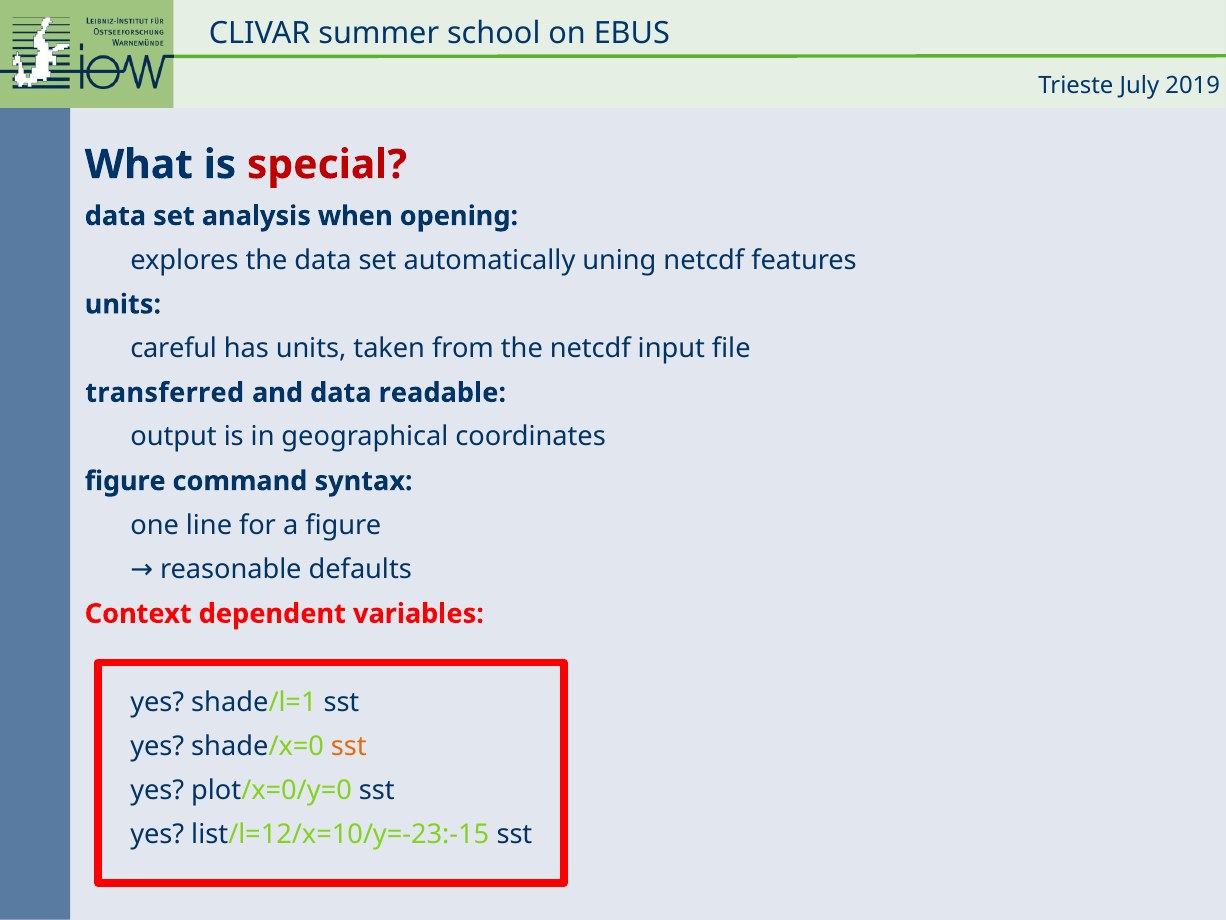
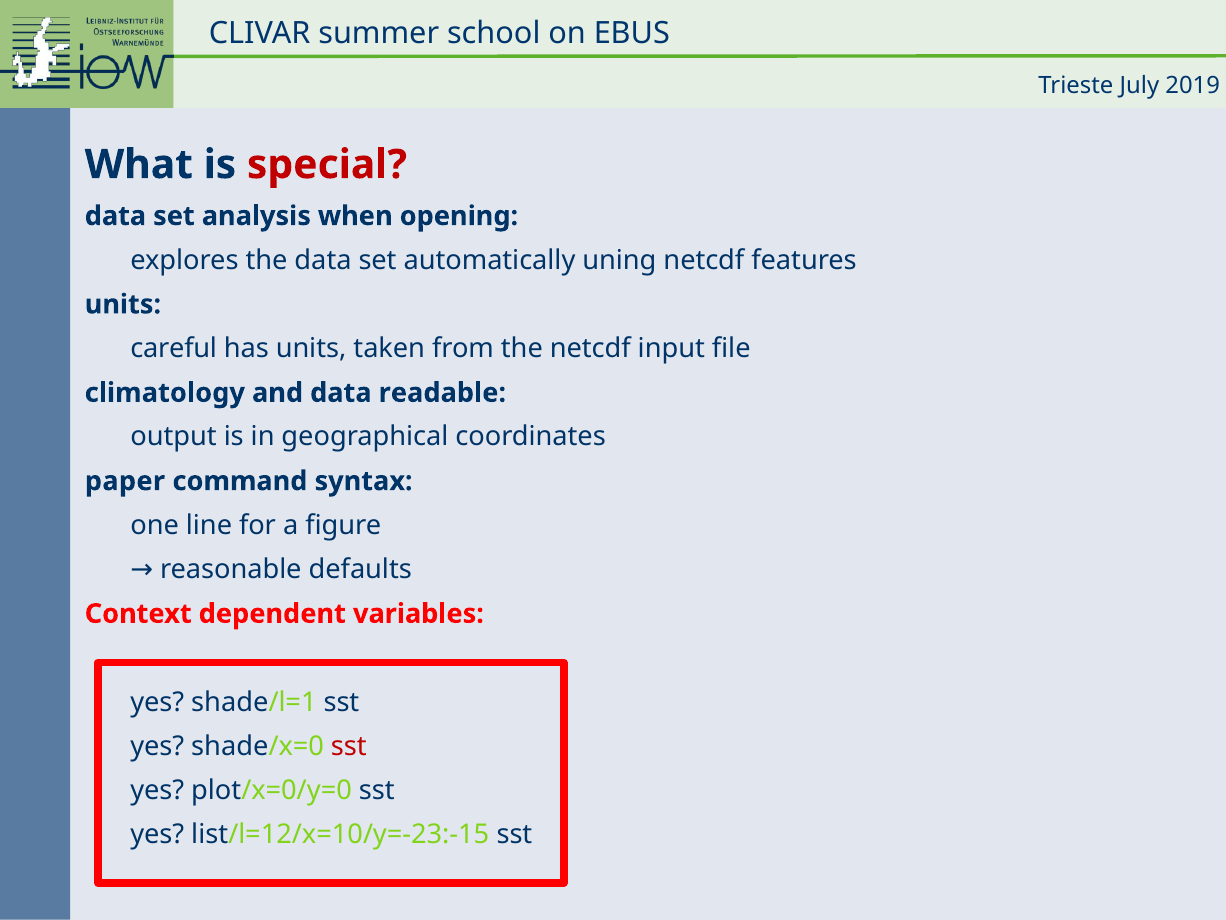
transferred: transferred -> climatology (165, 393)
figure: figure -> paper (125, 481)
sst colour: orange -> red (349, 746)
